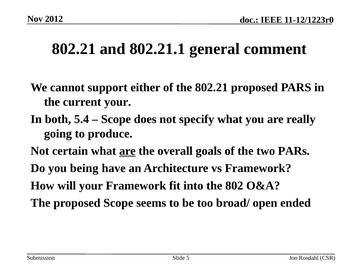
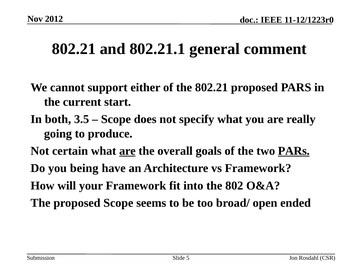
current your: your -> start (118, 102)
5.4: 5.4 -> 3.5 (82, 119)
PARs underline: none -> present (294, 151)
